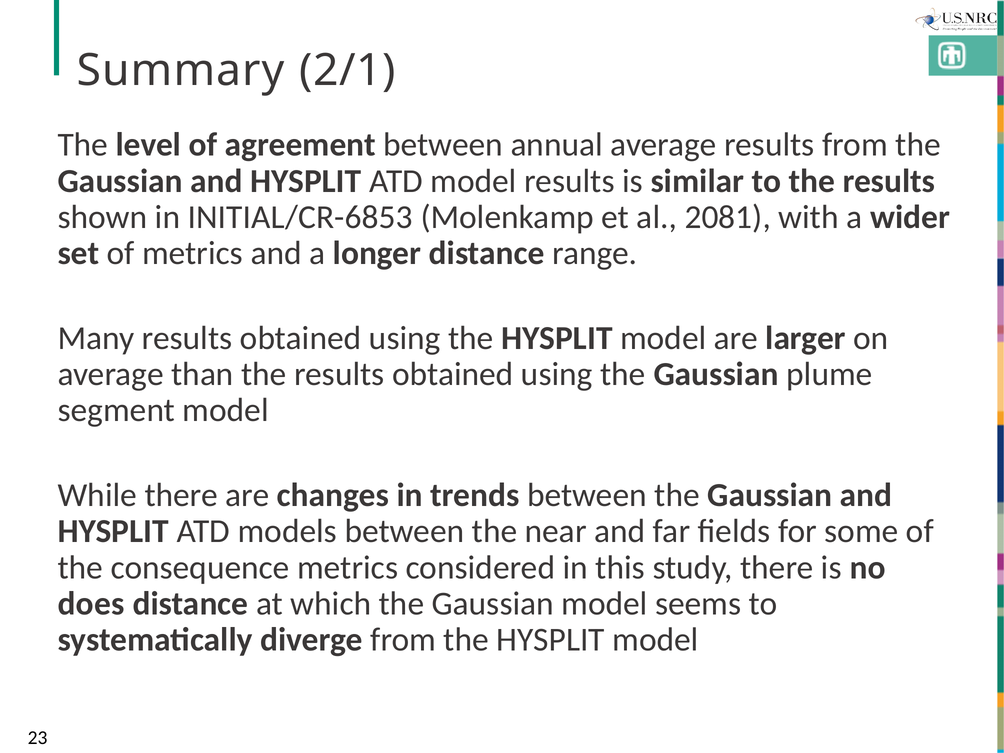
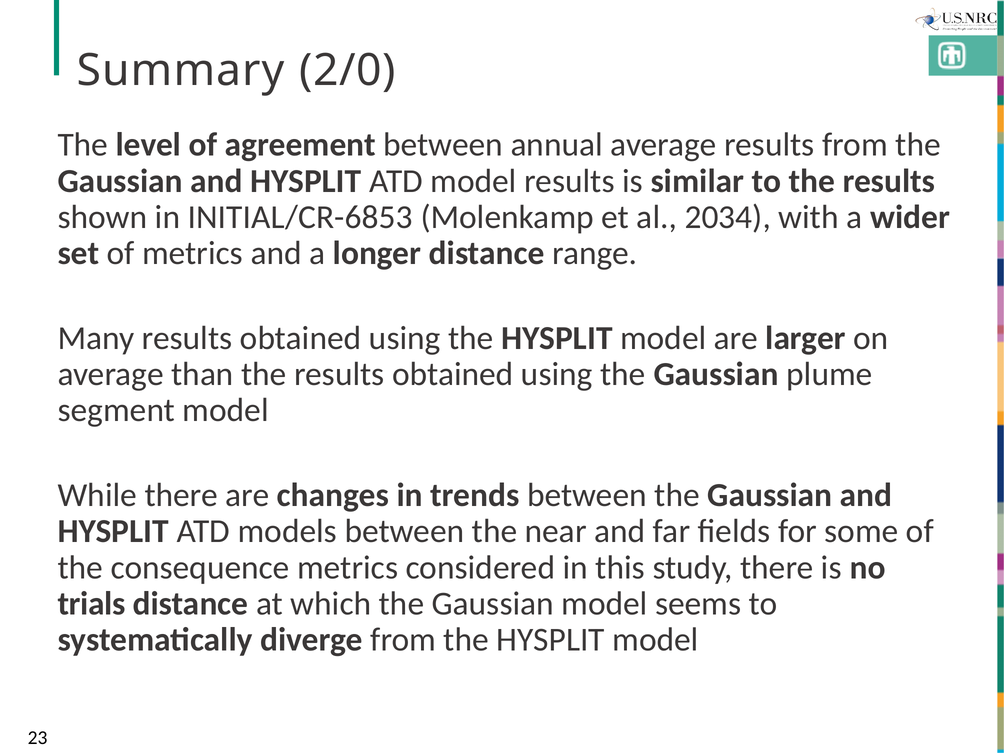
2/1: 2/1 -> 2/0 (347, 71)
2081: 2081 -> 2034 (728, 217)
does: does -> trials (92, 604)
